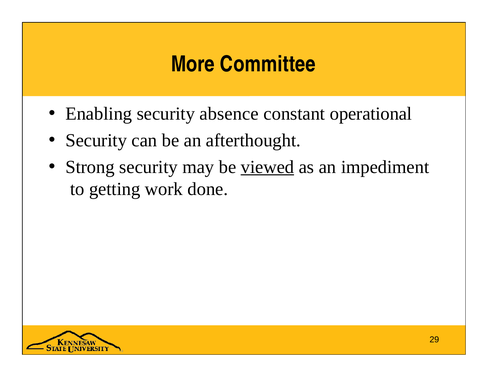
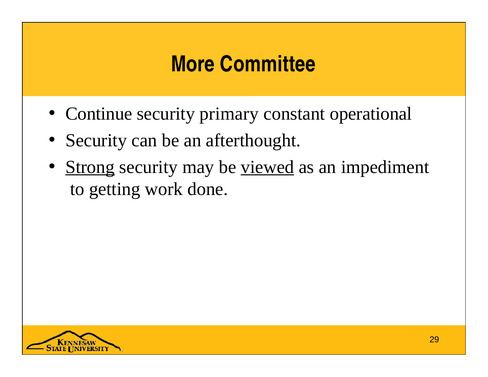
Enabling: Enabling -> Continue (99, 114)
absence: absence -> primary (229, 114)
Strong underline: none -> present (90, 167)
